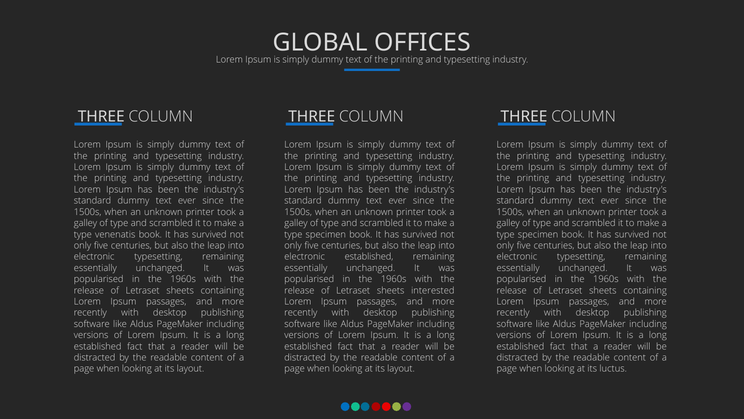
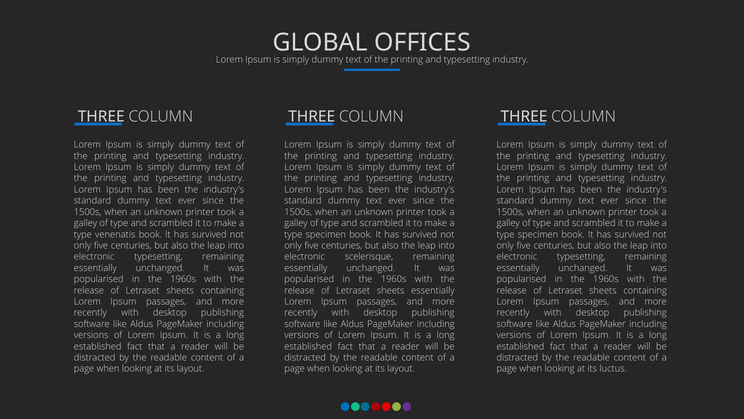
electronic established: established -> scelerisque (369, 257)
sheets interested: interested -> essentially (433, 290)
